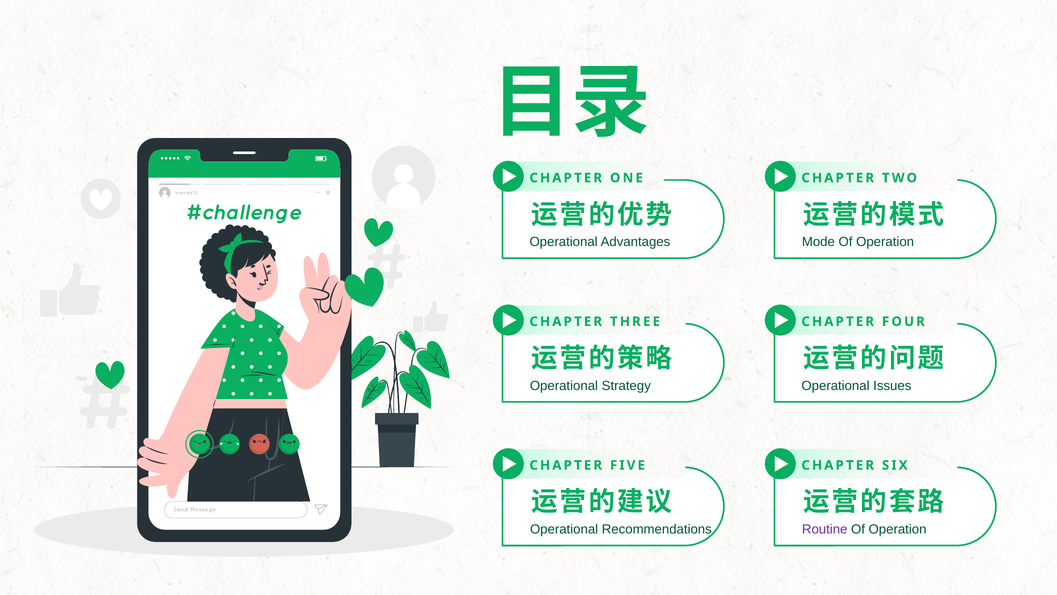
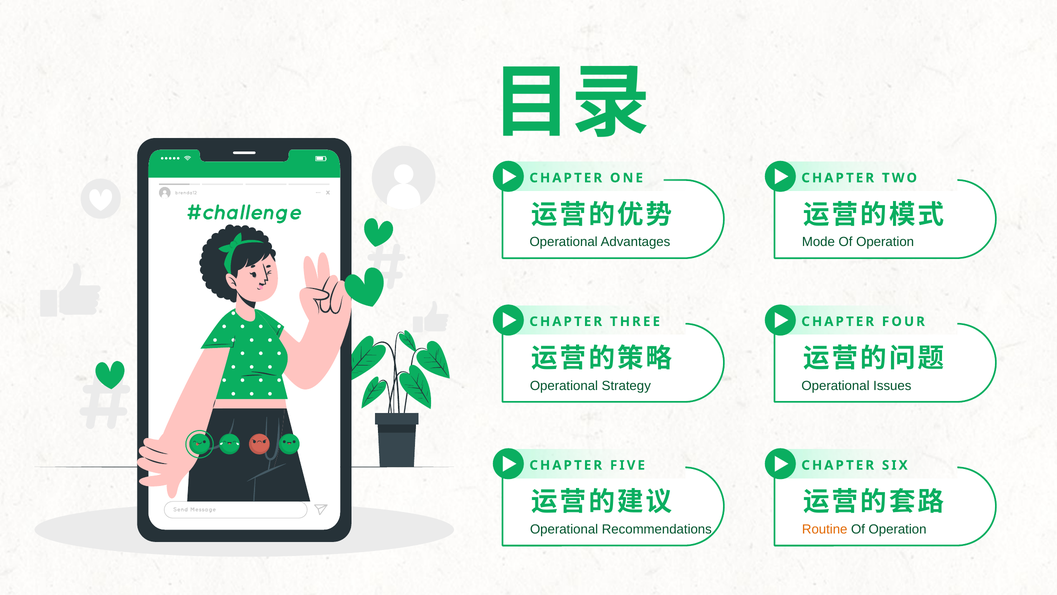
Routine colour: purple -> orange (825, 529)
